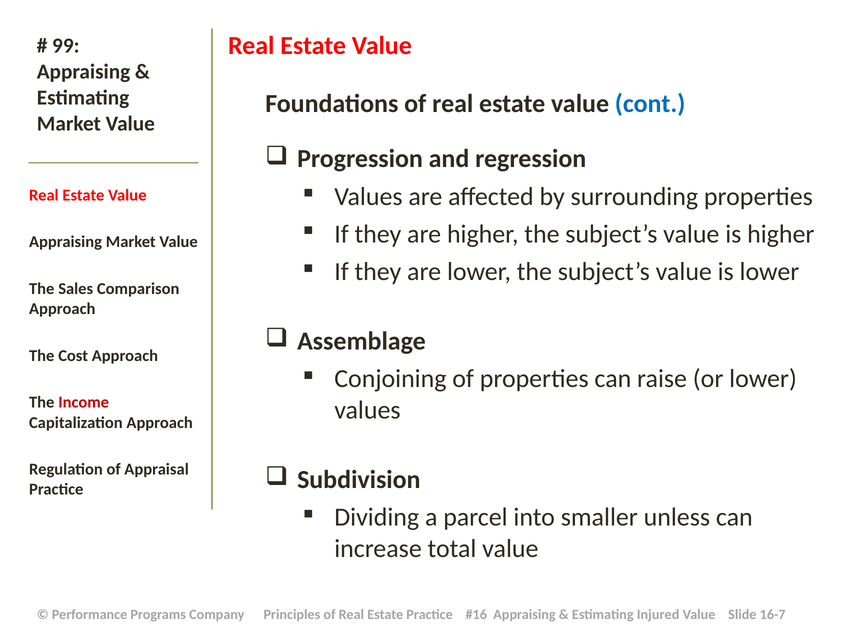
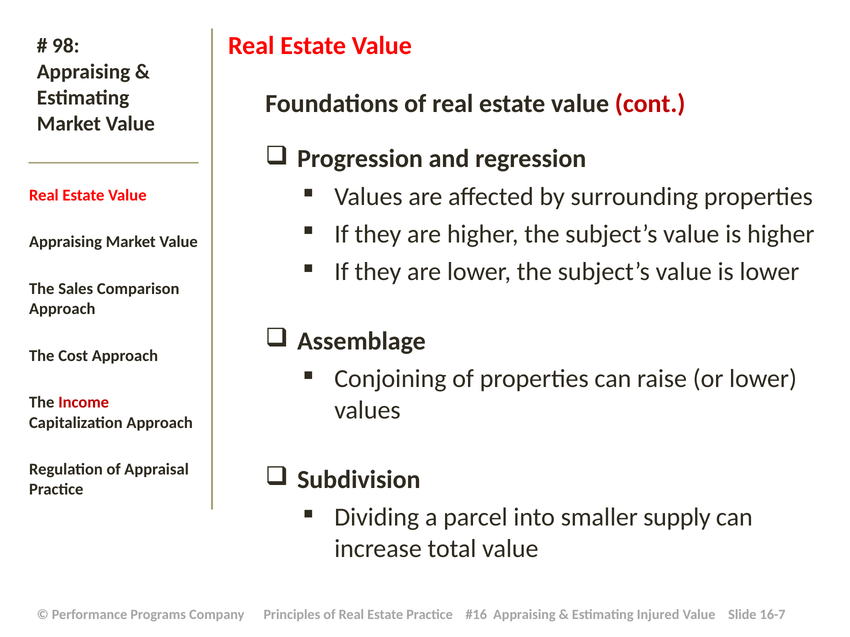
99: 99 -> 98 (66, 46)
cont colour: blue -> red (650, 104)
unless: unless -> supply (677, 518)
